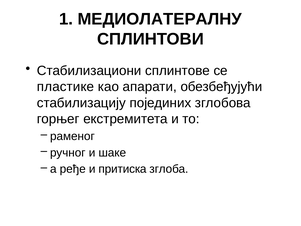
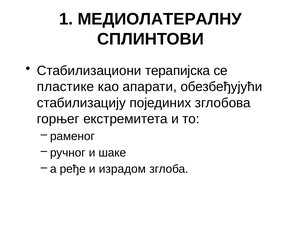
сплинтове: сплинтове -> терапијска (178, 71)
притиска: притиска -> израдом (122, 169)
